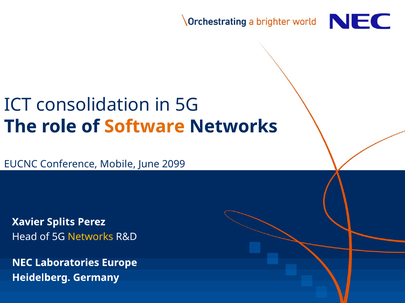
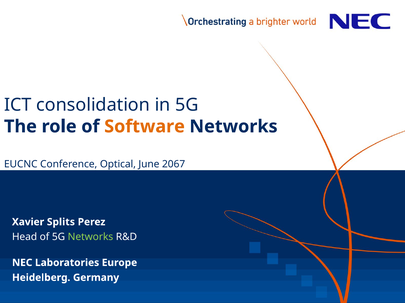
Mobile: Mobile -> Optical (118, 165)
2099: 2099 -> 2067 (174, 165)
Networks colour: yellow -> light green (90, 237)
